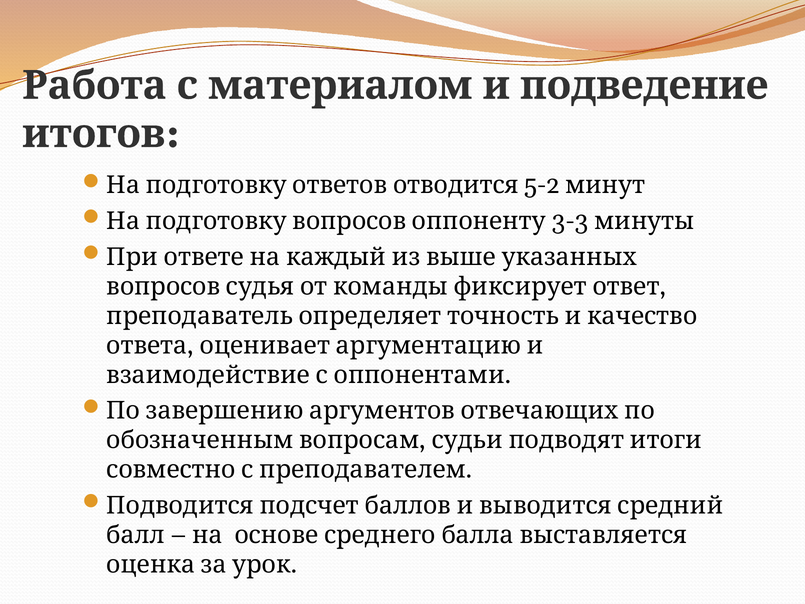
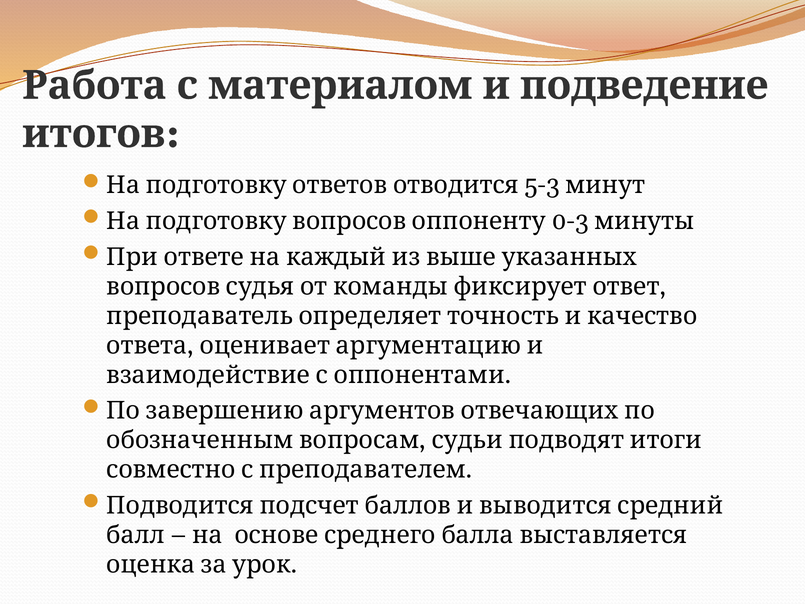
5-2: 5-2 -> 5-3 (542, 185)
3-3: 3-3 -> 0-3 (570, 221)
